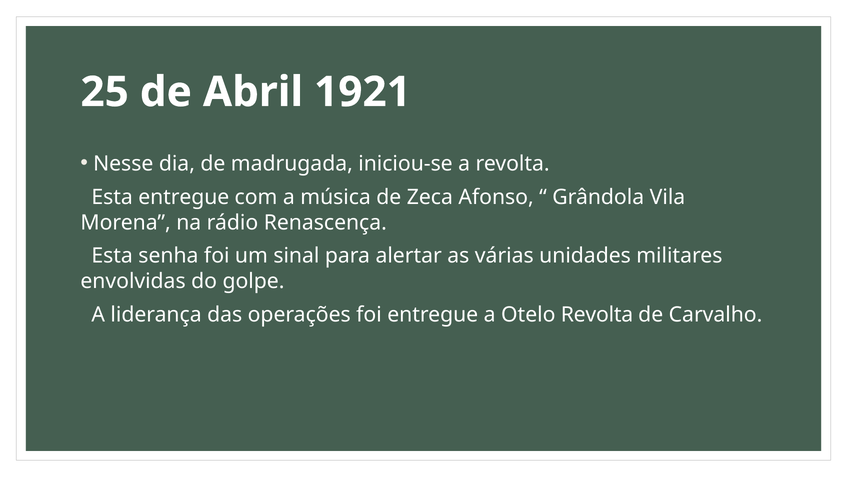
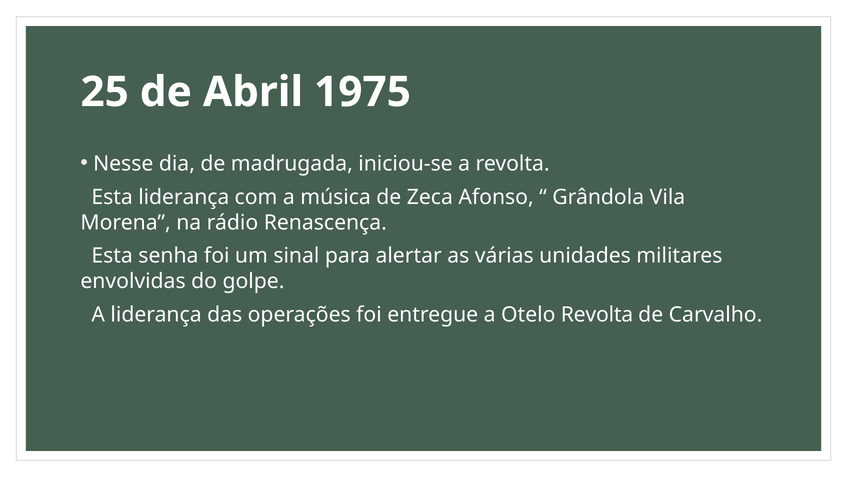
1921: 1921 -> 1975 (362, 92)
Esta entregue: entregue -> liderança (184, 197)
